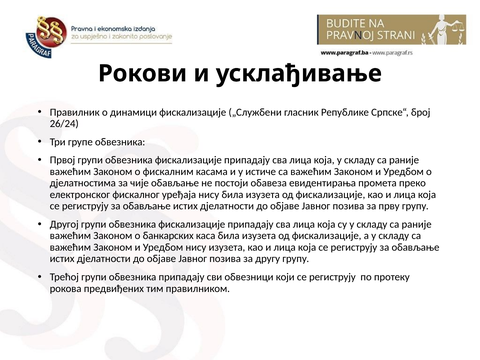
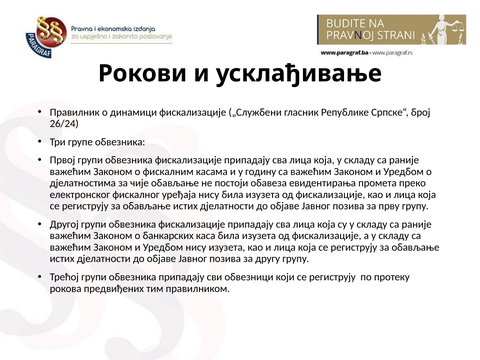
истиче: истиче -> годину (261, 172)
